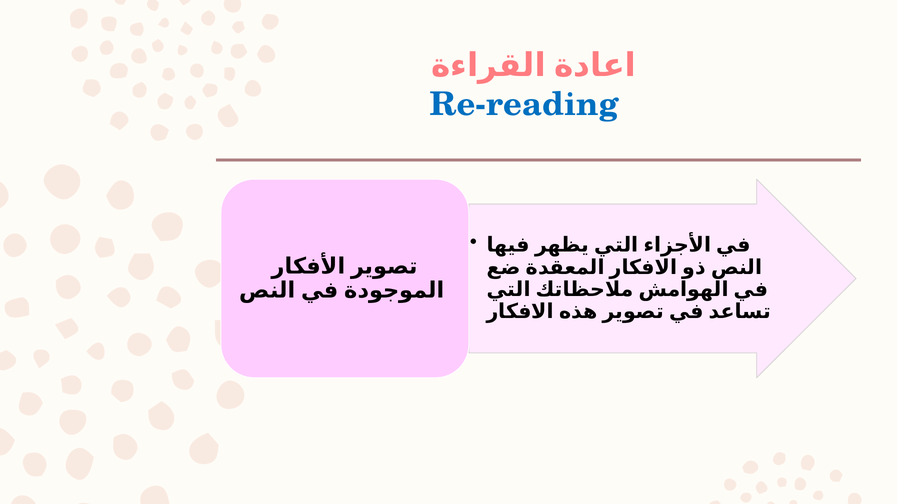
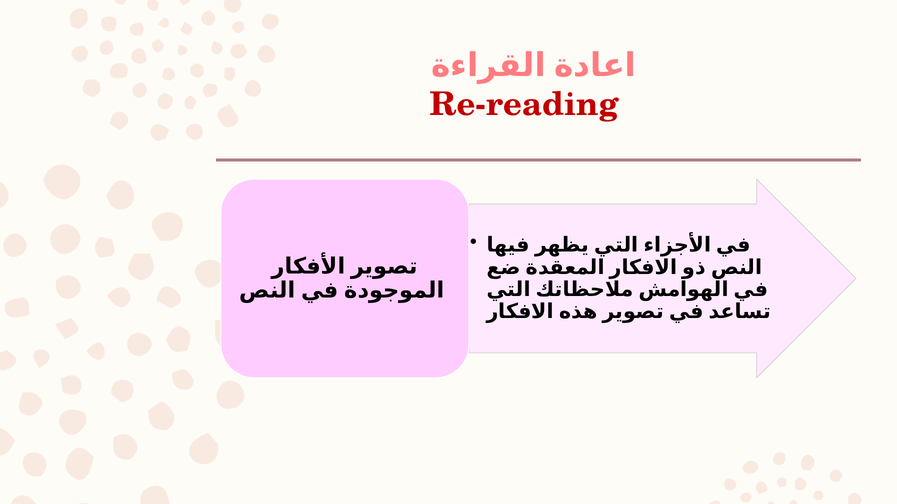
Re-reading colour: blue -> red (524, 104)
